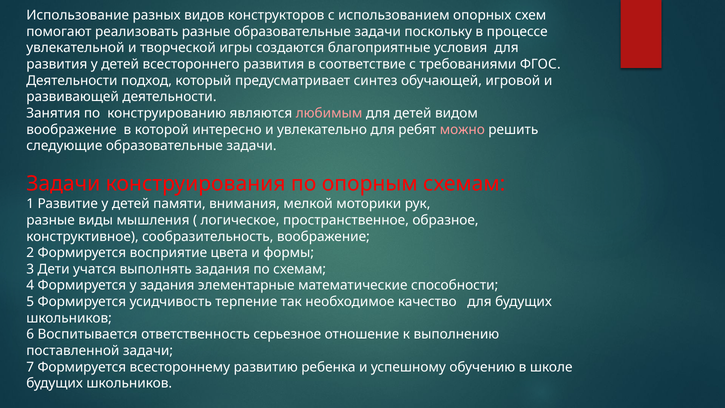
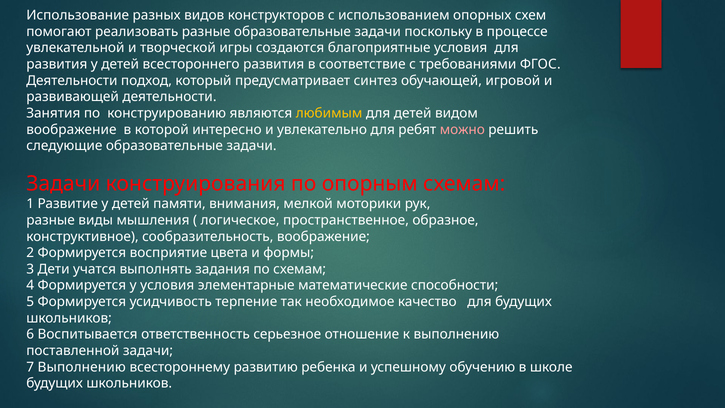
любимым colour: pink -> yellow (329, 113)
у задания: задания -> условия (167, 285)
7 Формируется: Формируется -> Выполнению (82, 367)
